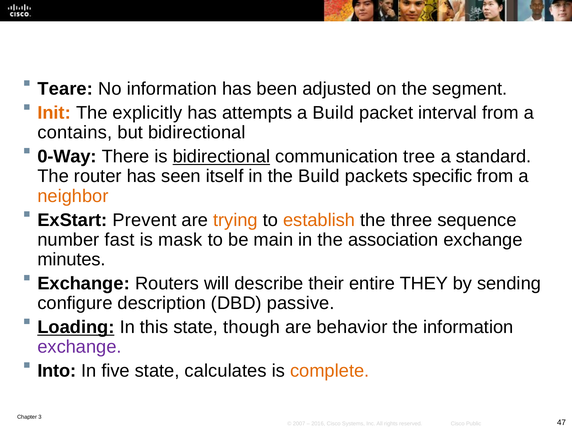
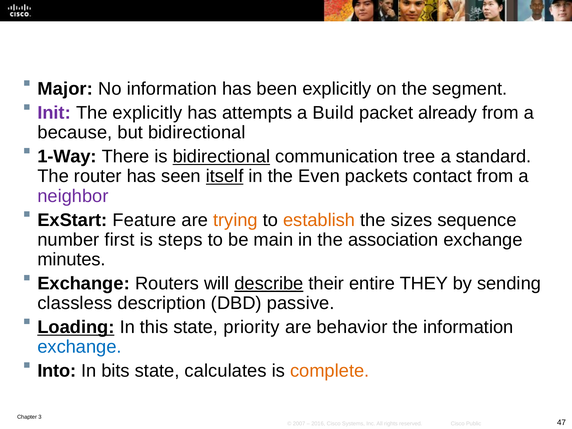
Teare: Teare -> Major (65, 89)
been adjusted: adjusted -> explicitly (337, 89)
Init colour: orange -> purple (54, 113)
interval: interval -> already (448, 113)
contains: contains -> because (75, 133)
0-Way: 0-Way -> 1-Way (67, 157)
itself underline: none -> present (225, 176)
the Build: Build -> Even (319, 176)
specific: specific -> contact (442, 176)
neighbor colour: orange -> purple (73, 196)
Prevent: Prevent -> Feature (145, 220)
three: three -> sizes (412, 220)
fast: fast -> first (119, 240)
mask: mask -> steps (180, 240)
describe underline: none -> present (269, 283)
configure: configure -> classless (75, 303)
though: though -> priority (252, 327)
exchange colour: purple -> blue (80, 347)
five: five -> bits (116, 371)
